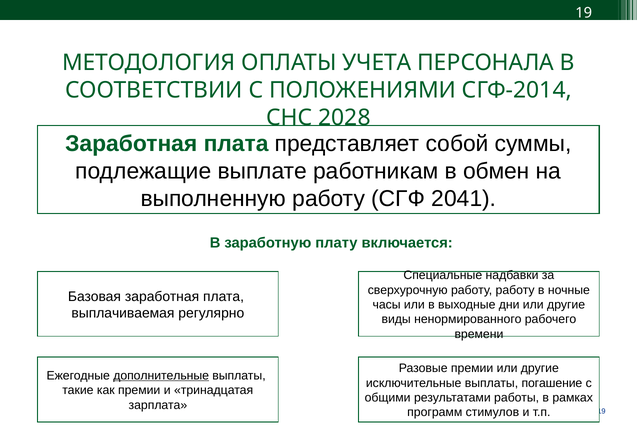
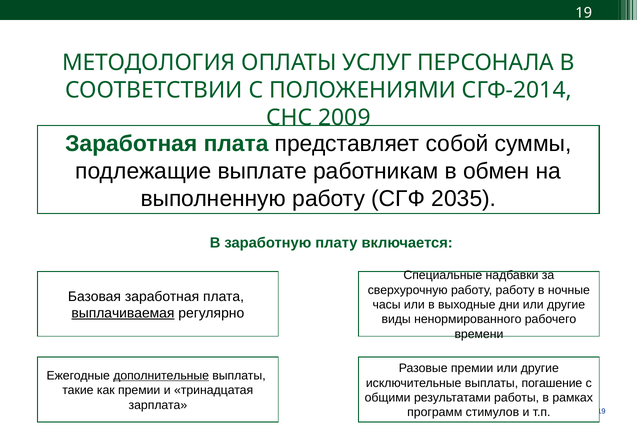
УЧЕТА: УЧЕТА -> УСЛУГ (377, 63)
2028: 2028 -> 2009 (344, 118)
2041: 2041 -> 2035 (464, 199)
выплачиваемая underline: none -> present (123, 313)
